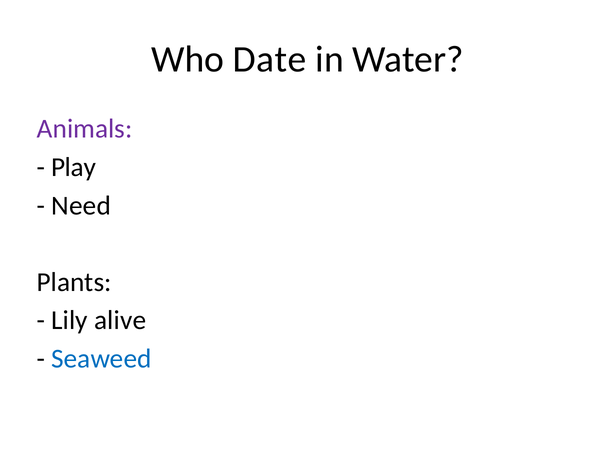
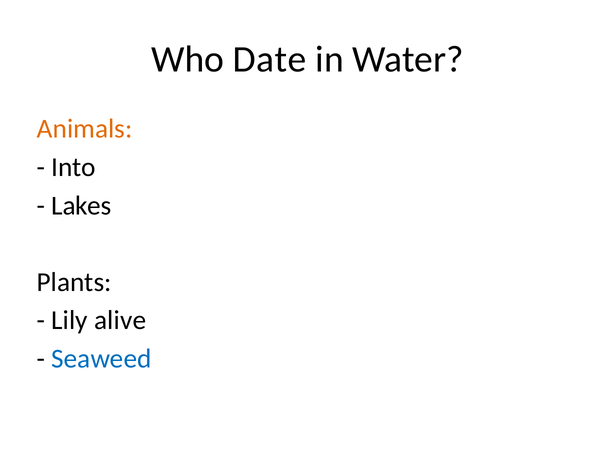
Animals colour: purple -> orange (85, 129)
Play: Play -> Into (73, 167)
Need: Need -> Lakes (81, 206)
